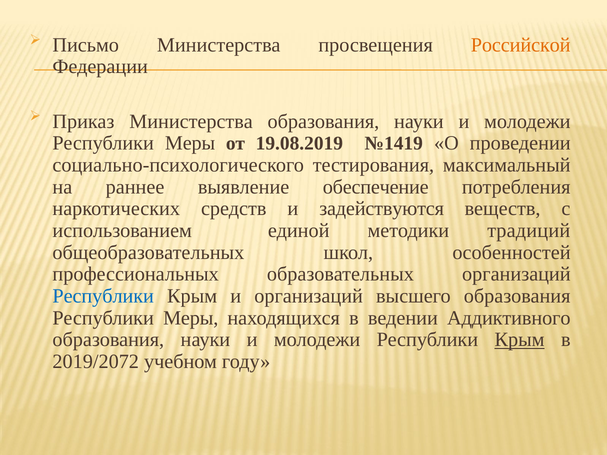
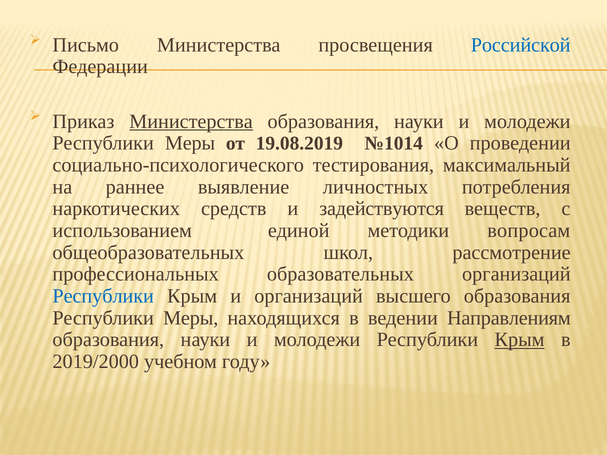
Российской colour: orange -> blue (521, 45)
Министерства underline: none -> present (191, 121)
№1419: №1419 -> №1014 (394, 144)
обеспечение: обеспечение -> личностных (376, 187)
традиций: традиций -> вопросам (529, 231)
особенностей: особенностей -> рассмотрение (512, 253)
Аддиктивного: Аддиктивного -> Направлениям (509, 318)
2019/2072: 2019/2072 -> 2019/2000 (96, 362)
